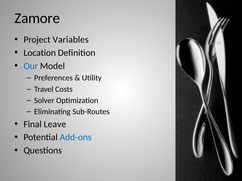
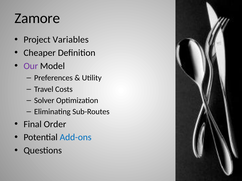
Location: Location -> Cheaper (40, 53)
Our colour: blue -> purple (31, 66)
Leave: Leave -> Order (55, 124)
